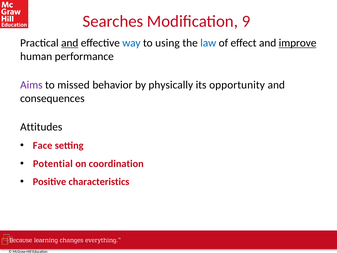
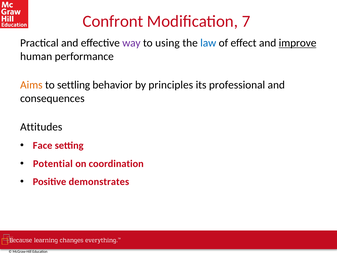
Searches: Searches -> Confront (113, 21)
9: 9 -> 7 (246, 21)
and underline: present -> none (70, 43)
way colour: blue -> purple (131, 43)
Aims colour: purple -> orange (31, 85)
missed: missed -> settling (74, 85)
physically: physically -> principles (171, 85)
opportunity: opportunity -> professional (237, 85)
characteristics: characteristics -> demonstrates (99, 182)
